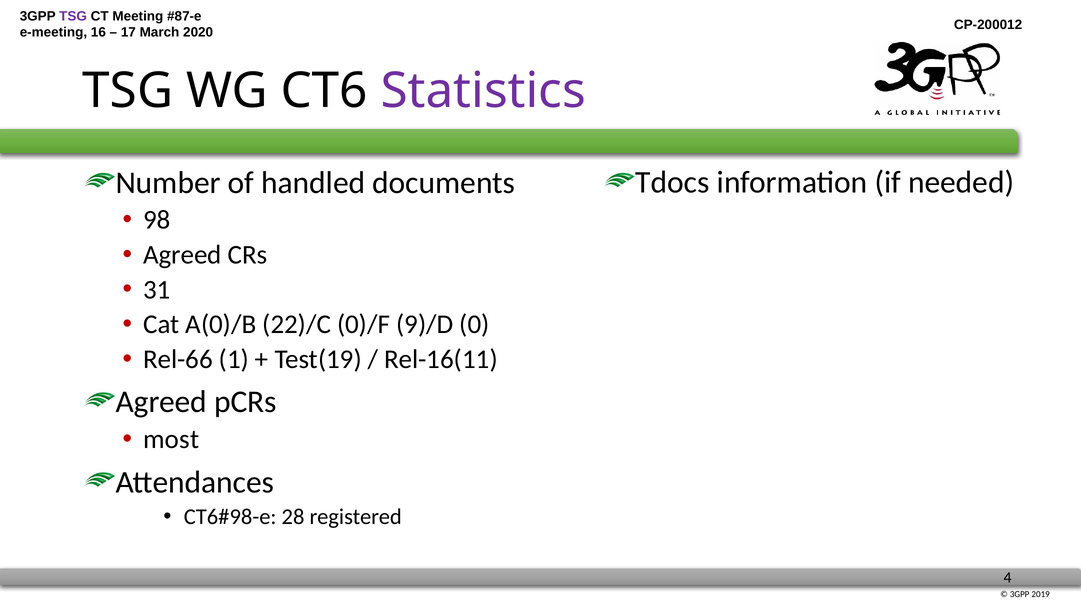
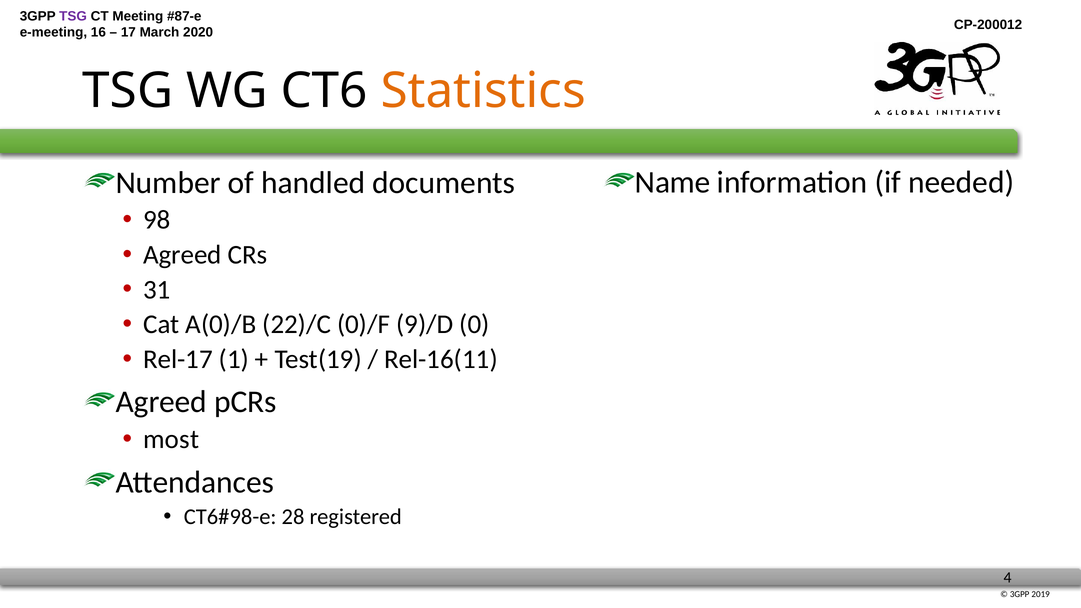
Statistics colour: purple -> orange (483, 91)
Tdocs: Tdocs -> Name (673, 182)
Rel-66: Rel-66 -> Rel-17 (178, 359)
